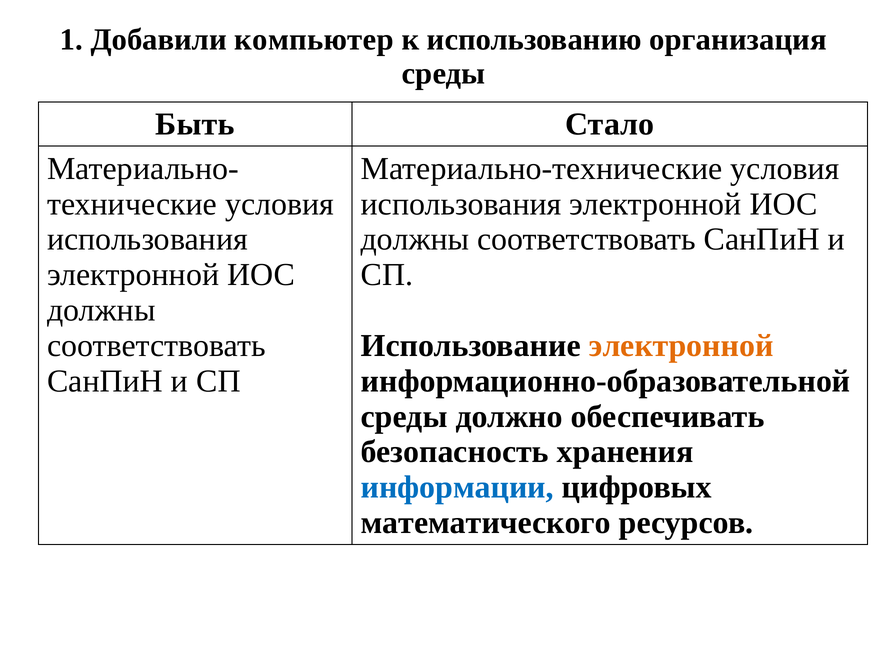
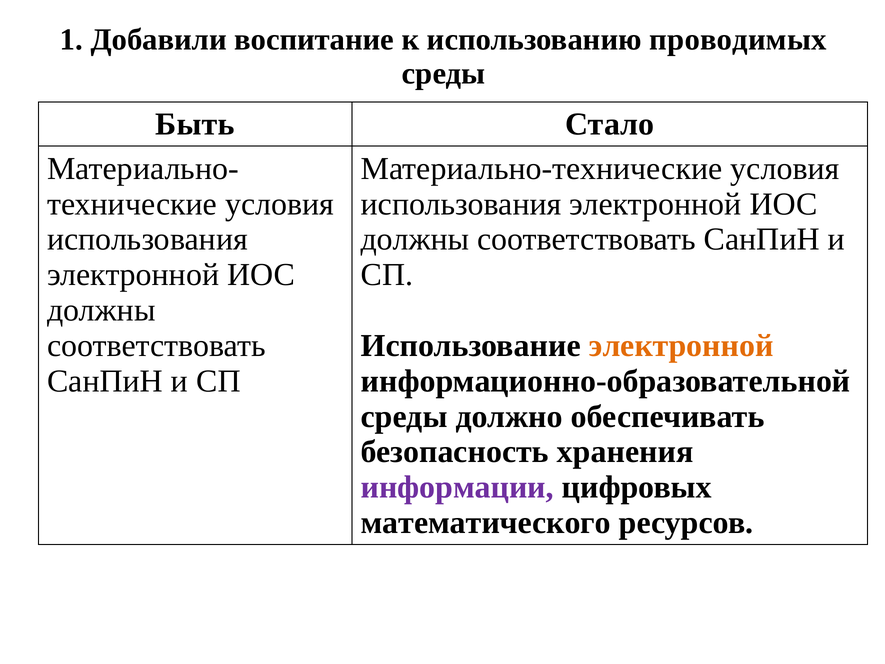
компьютер: компьютер -> воспитание (314, 40)
организация: организация -> проводимых (738, 40)
информации colour: blue -> purple (457, 487)
